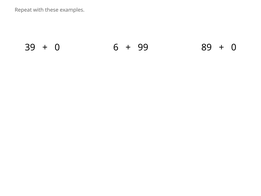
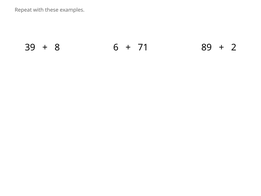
0: 0 -> 8 (57, 47)
99: 99 -> 71 (143, 47)
0: 0 -> 2 (234, 47)
